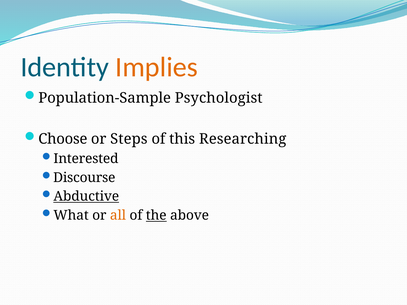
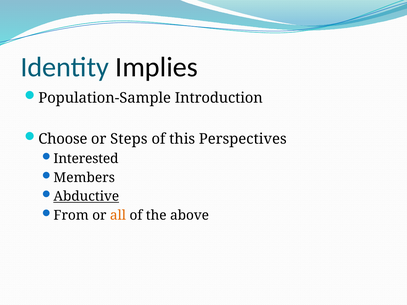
Implies colour: orange -> black (157, 67)
Psychologist: Psychologist -> Introduction (219, 98)
Researching: Researching -> Perspectives (243, 139)
Discourse: Discourse -> Members (84, 178)
What: What -> From (71, 216)
the underline: present -> none (156, 216)
